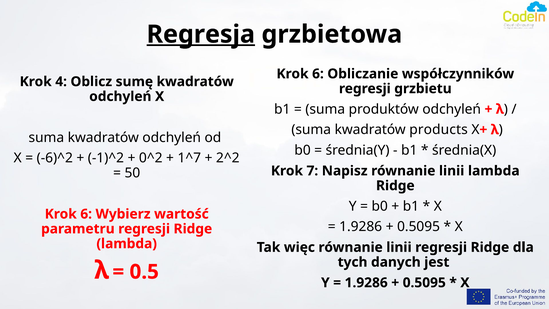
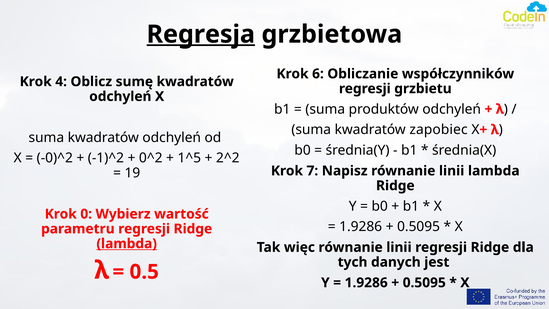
products: products -> zapobiec (439, 130)
-6)^2: -6)^2 -> -0)^2 (55, 158)
1^7: 1^7 -> 1^5 (189, 158)
50: 50 -> 19 (132, 173)
6: 6 -> 0 (86, 214)
lambda underline: none -> present (127, 244)
